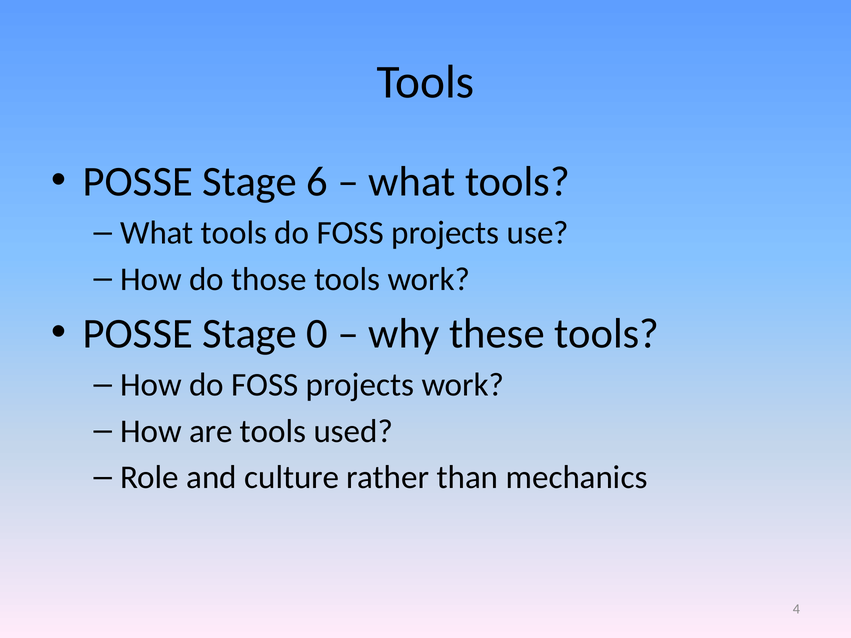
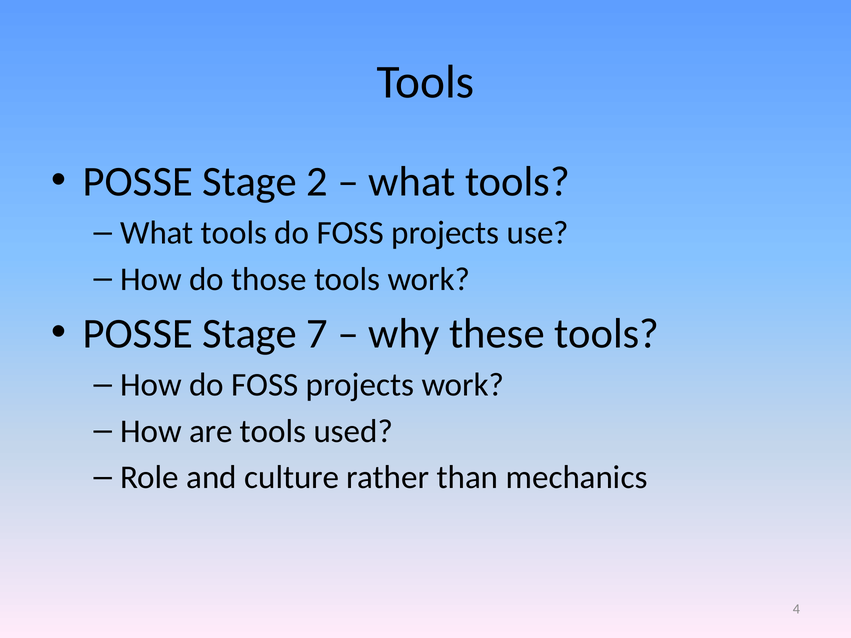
6: 6 -> 2 (317, 182)
0: 0 -> 7 (317, 334)
